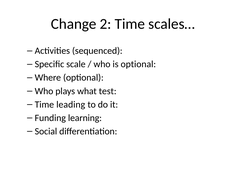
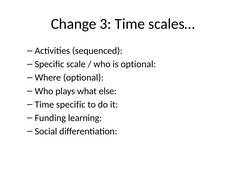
2: 2 -> 3 (106, 24)
test: test -> else (108, 91)
Time leading: leading -> specific (71, 104)
